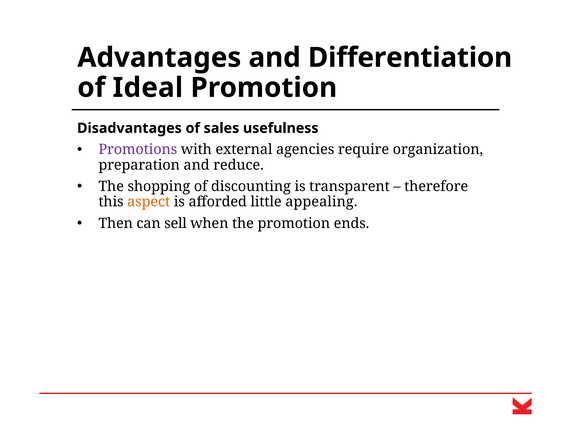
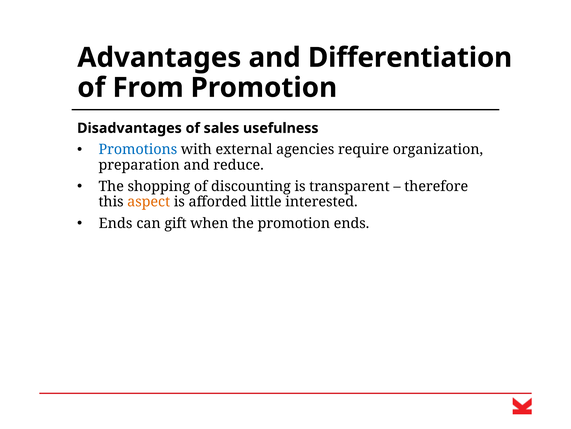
Ideal: Ideal -> From (148, 88)
Promotions colour: purple -> blue (138, 149)
appealing: appealing -> interested (321, 202)
Then: Then -> Ends (116, 223)
sell: sell -> gift (176, 223)
